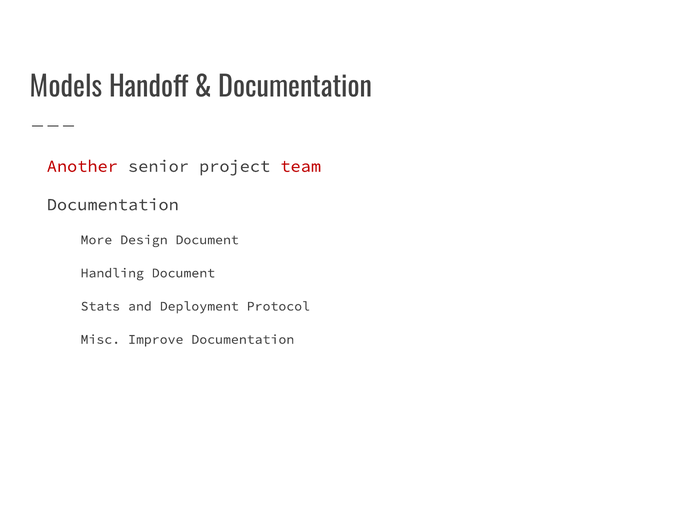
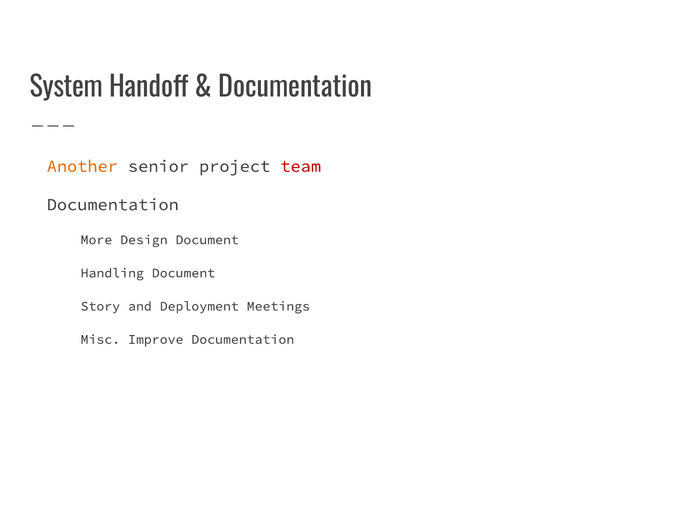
Models: Models -> System (66, 87)
Another colour: red -> orange (82, 166)
Stats: Stats -> Story (100, 306)
Protocol: Protocol -> Meetings (278, 306)
